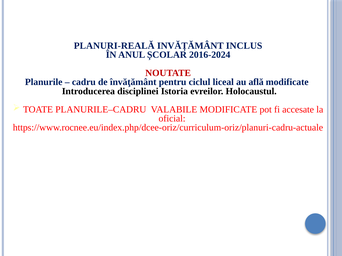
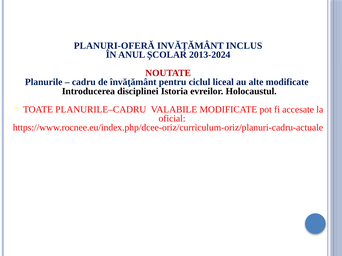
PLANURI-REALĂ: PLANURI-REALĂ -> PLANURI-OFERĂ (114, 46)
2016-2024: 2016-2024 -> 2013-2024 (210, 55)
află: află -> alte (256, 82)
